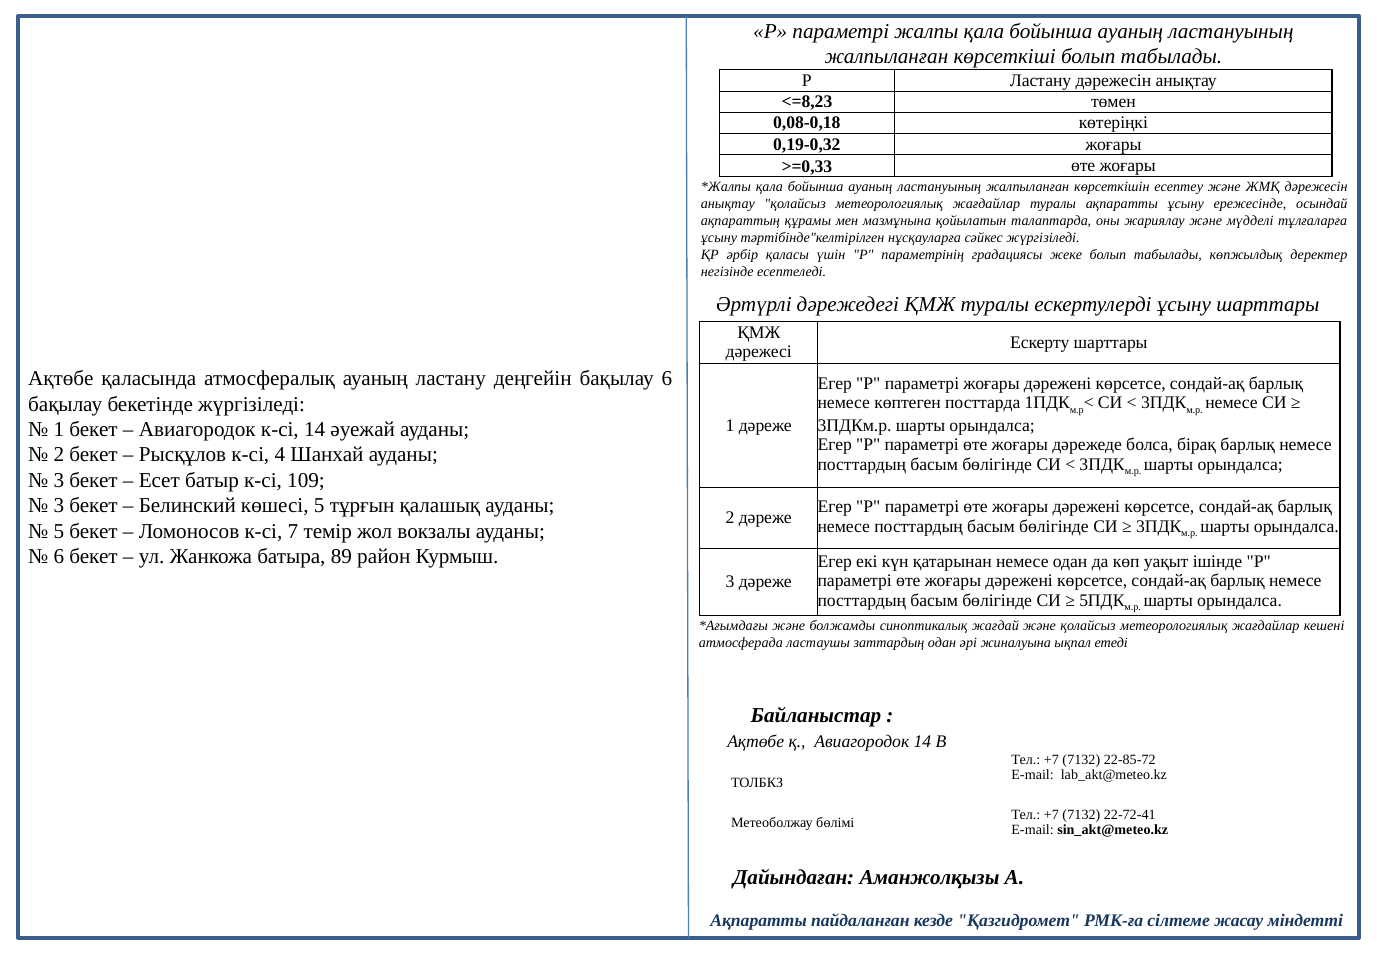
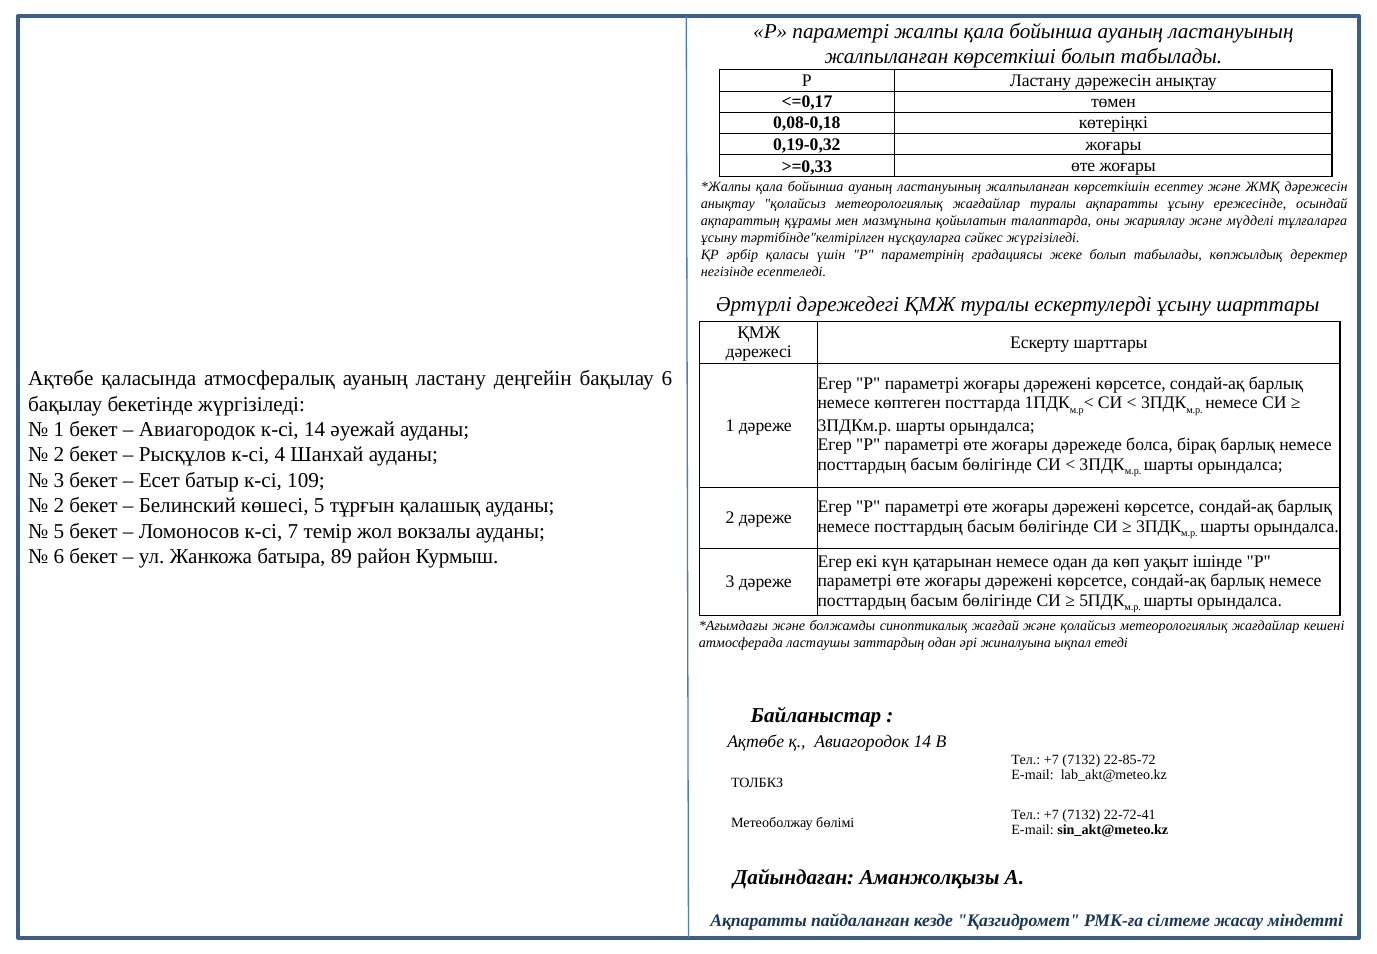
<=8,23: <=8,23 -> <=0,17 (807, 102)
3: 3 -> 2 (59, 505)
